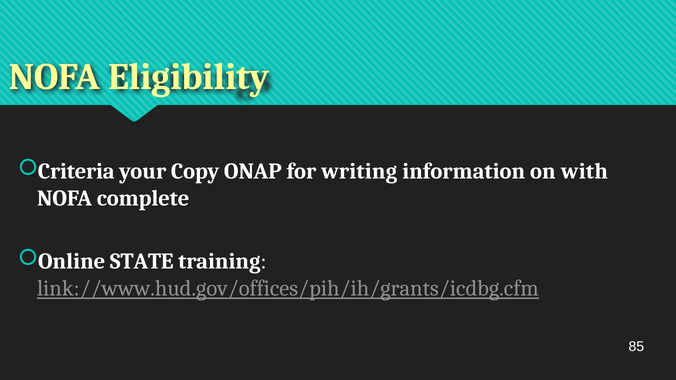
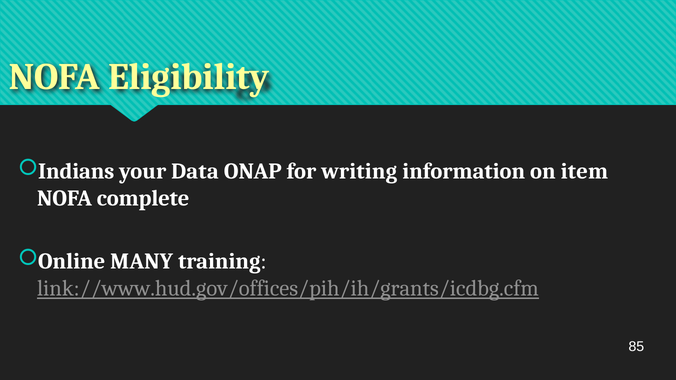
Criteria: Criteria -> Indians (76, 172)
Copy: Copy -> Data (195, 172)
with: with -> item (584, 172)
STATE: STATE -> MANY (142, 262)
